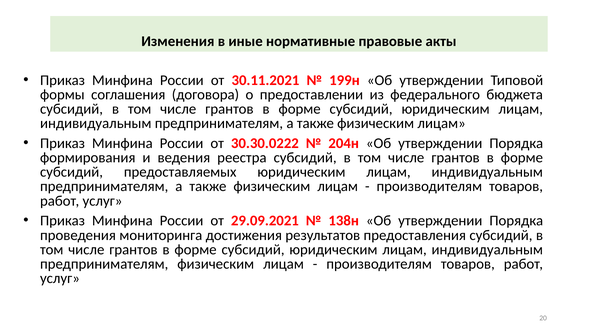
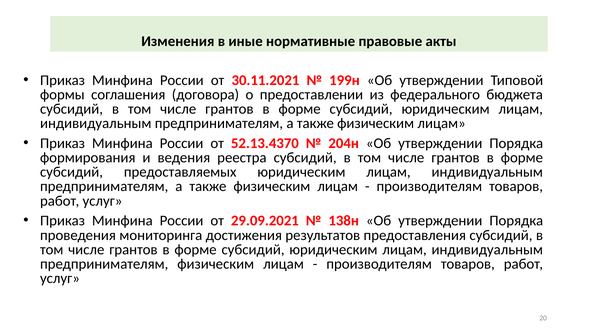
30.30.0222: 30.30.0222 -> 52.13.4370 (265, 143)
